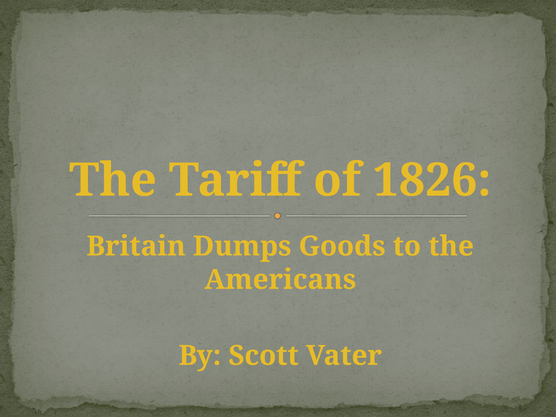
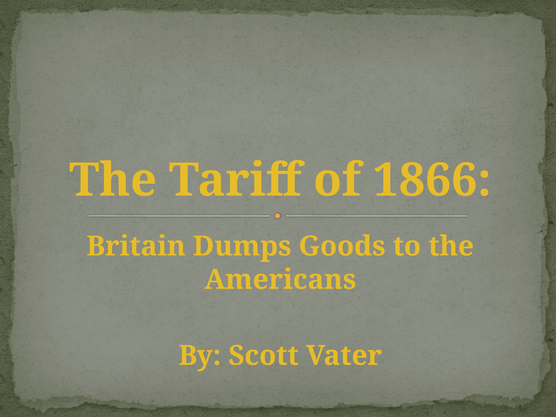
1826: 1826 -> 1866 (432, 180)
